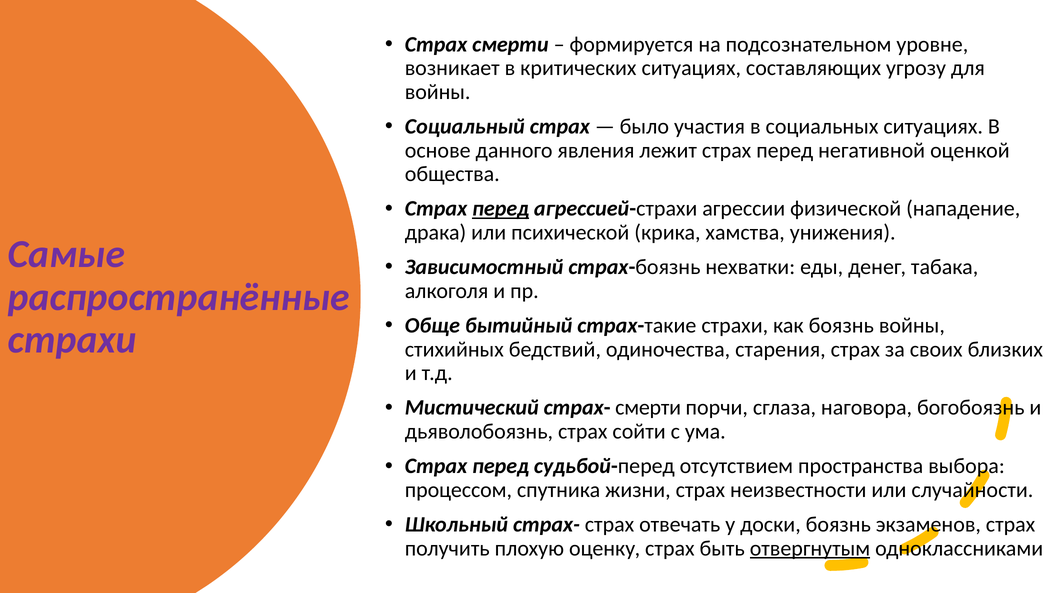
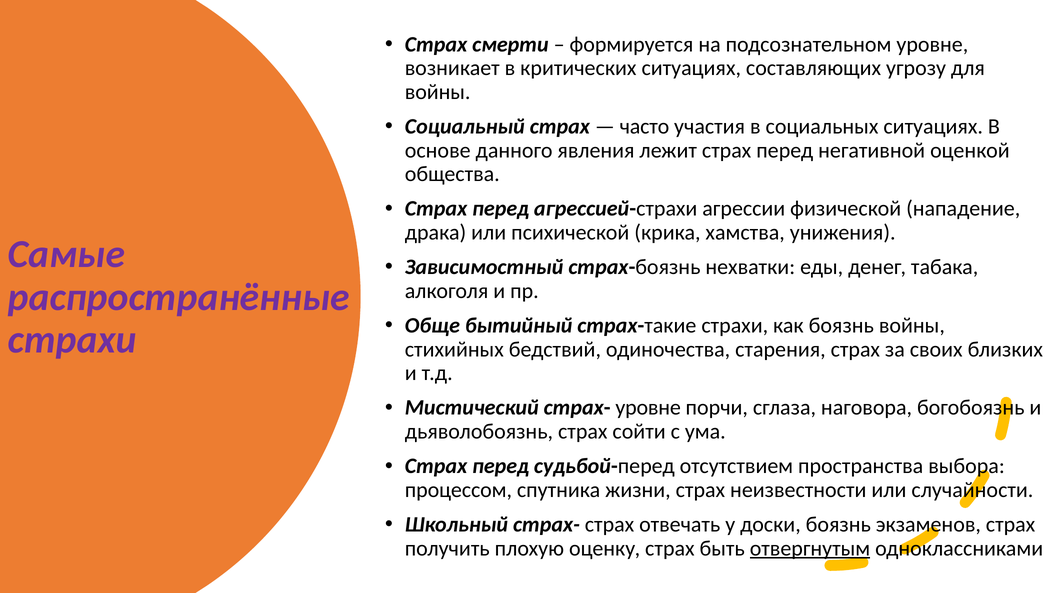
было: было -> часто (645, 127)
перед underline: present -> none (501, 209)
страх- смерти: смерти -> уровне (648, 408)
